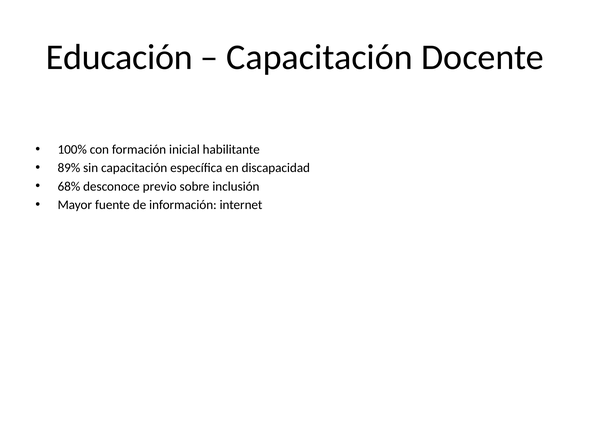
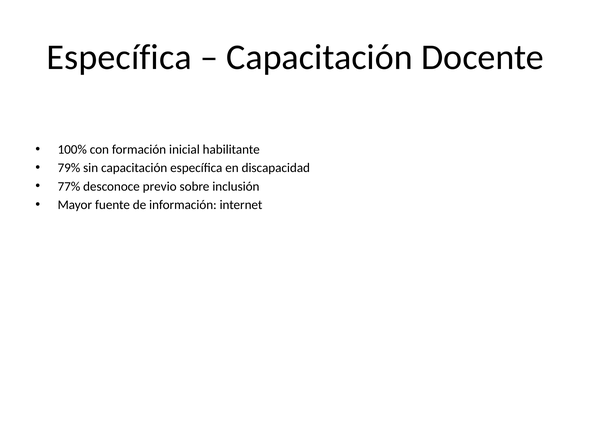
Educación: Educación -> Específica (119, 57)
89%: 89% -> 79% (69, 168)
68%: 68% -> 77% (69, 186)
